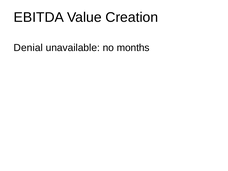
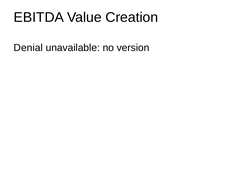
months: months -> version (133, 48)
